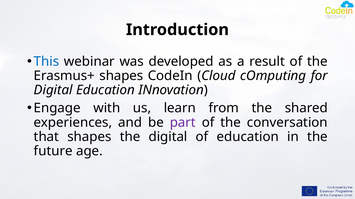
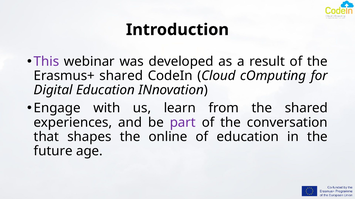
This colour: blue -> purple (46, 62)
Erasmus+ shapes: shapes -> shared (121, 76)
the digital: digital -> online (168, 137)
